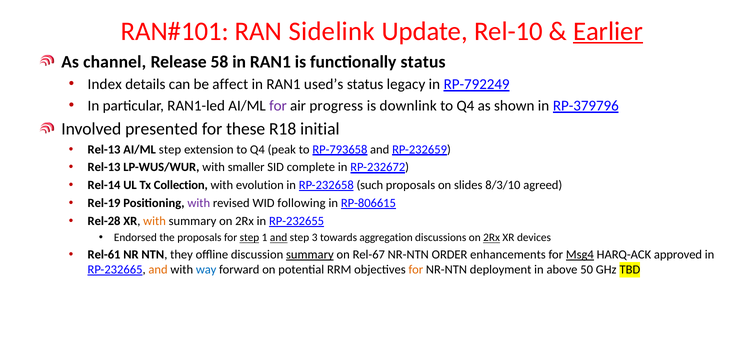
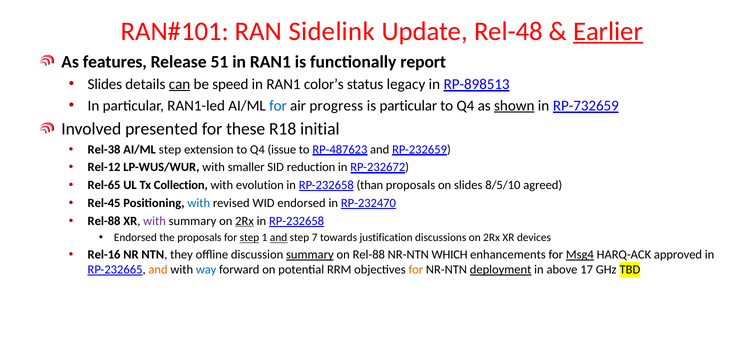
Rel-10: Rel-10 -> Rel-48 (508, 31)
channel: channel -> features (115, 62)
58: 58 -> 51 (219, 62)
functionally status: status -> report (423, 62)
Index: Index -> Slides (105, 84)
can underline: none -> present (180, 84)
affect: affect -> speed (230, 84)
used’s: used’s -> color’s (324, 84)
RP-792249: RP-792249 -> RP-898513 (477, 84)
for colour: purple -> blue (278, 105)
is downlink: downlink -> particular (408, 105)
shown underline: none -> present (514, 105)
RP-379796: RP-379796 -> RP-732659 (586, 105)
Rel-13: Rel-13 -> Rel-38 (104, 149)
peak: peak -> issue (282, 149)
RP-793658: RP-793658 -> RP-487623 (340, 149)
Rel-13: Rel-13 -> Rel-12 (104, 167)
complete: complete -> reduction (311, 167)
Rel-14: Rel-14 -> Rel-65 (104, 185)
such: such -> than (370, 185)
8/3/10: 8/3/10 -> 8/5/10 (503, 185)
Rel-19: Rel-19 -> Rel-45 (104, 203)
with colour: purple -> blue (199, 203)
WID following: following -> endorsed (302, 203)
RP-806615: RP-806615 -> RP-232470 (368, 203)
Rel-28: Rel-28 -> Rel-88 (104, 221)
with colour: orange -> purple (155, 221)
2Rx underline: none -> present (245, 221)
RP-232655: RP-232655 -> RP-232658 (297, 221)
3: 3 -> 7 (315, 237)
aggregation: aggregation -> justification (386, 237)
2Rx underline: present -> none (492, 237)
Rel-61: Rel-61 -> Rel-16 (104, 254)
on Rel-67: Rel-67 -> Rel-88 (369, 254)
ORDER: ORDER -> WHICH (450, 254)
deployment underline: none -> present (501, 269)
50: 50 -> 17 (587, 269)
